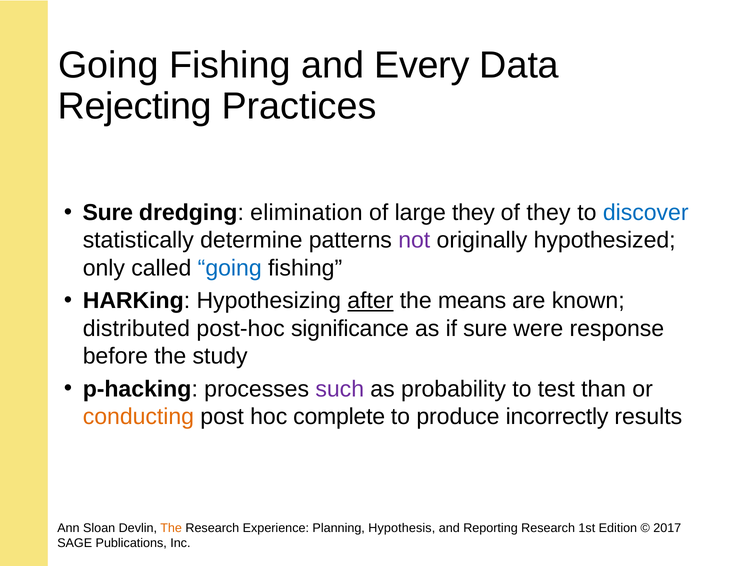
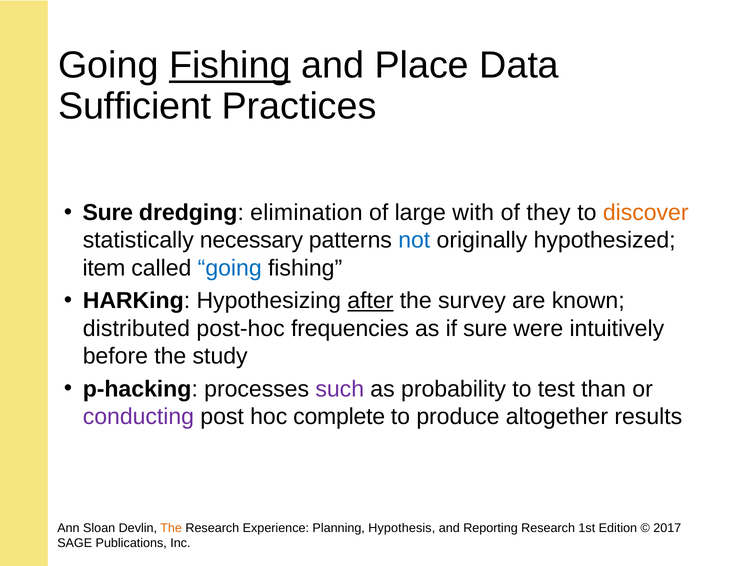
Fishing underline: none -> present (230, 65)
Every: Every -> Place (422, 65)
Rejecting: Rejecting -> Sufficient (135, 106)
large they: they -> with (473, 213)
discover colour: blue -> orange (646, 213)
determine: determine -> necessary (251, 240)
not colour: purple -> blue (414, 240)
only: only -> item (104, 268)
means: means -> survey (472, 301)
significance: significance -> frequencies (350, 329)
response: response -> intuitively (617, 329)
conducting colour: orange -> purple (138, 417)
incorrectly: incorrectly -> altogether (557, 417)
